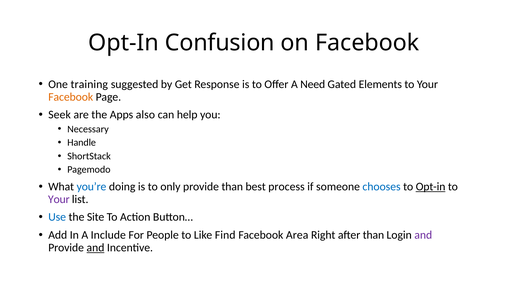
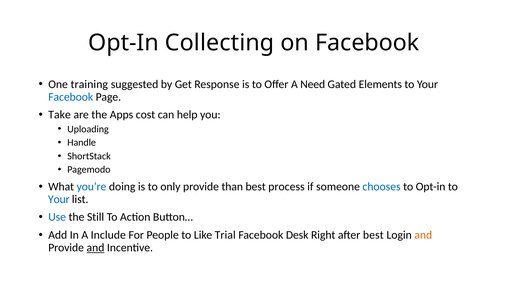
Confusion: Confusion -> Collecting (220, 43)
Facebook colour: orange -> blue (71, 97)
Seek: Seek -> Take (60, 115)
also: also -> cost (145, 115)
Necessary: Necessary -> Uploading (88, 129)
Opt-in underline: present -> none (431, 186)
Your colour: purple -> blue (59, 199)
Site: Site -> Still (96, 217)
Find: Find -> Trial (225, 235)
Area: Area -> Desk (297, 235)
after than: than -> best (373, 235)
and colour: purple -> orange (423, 235)
